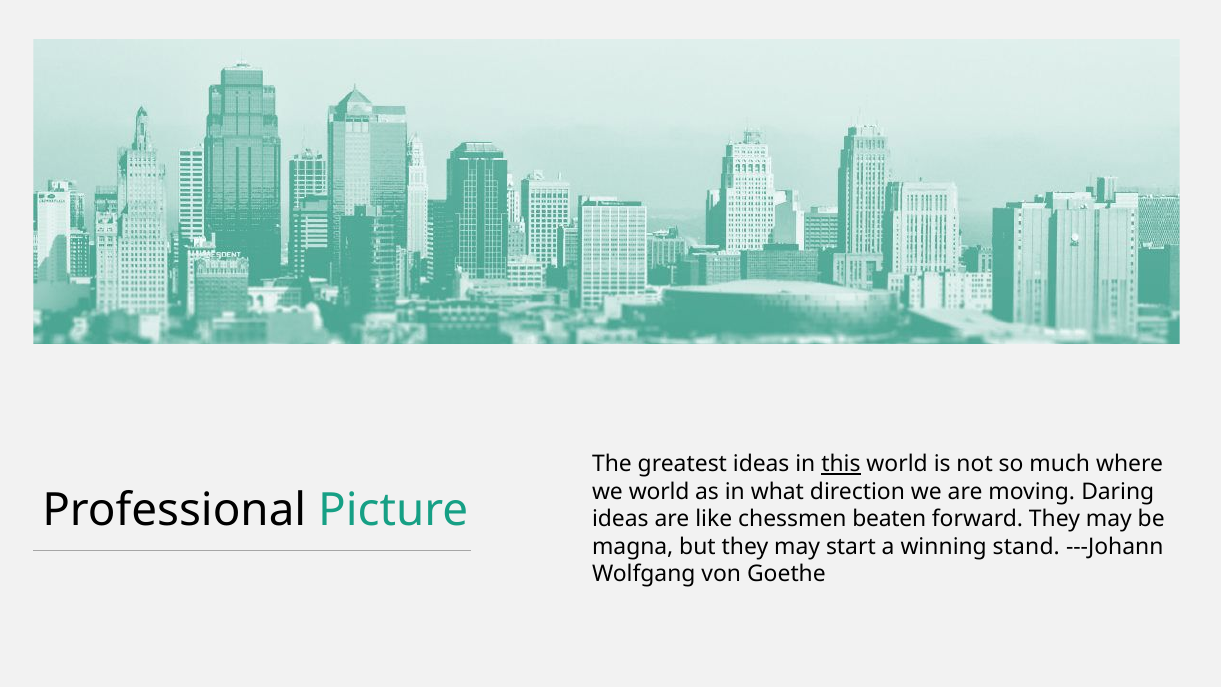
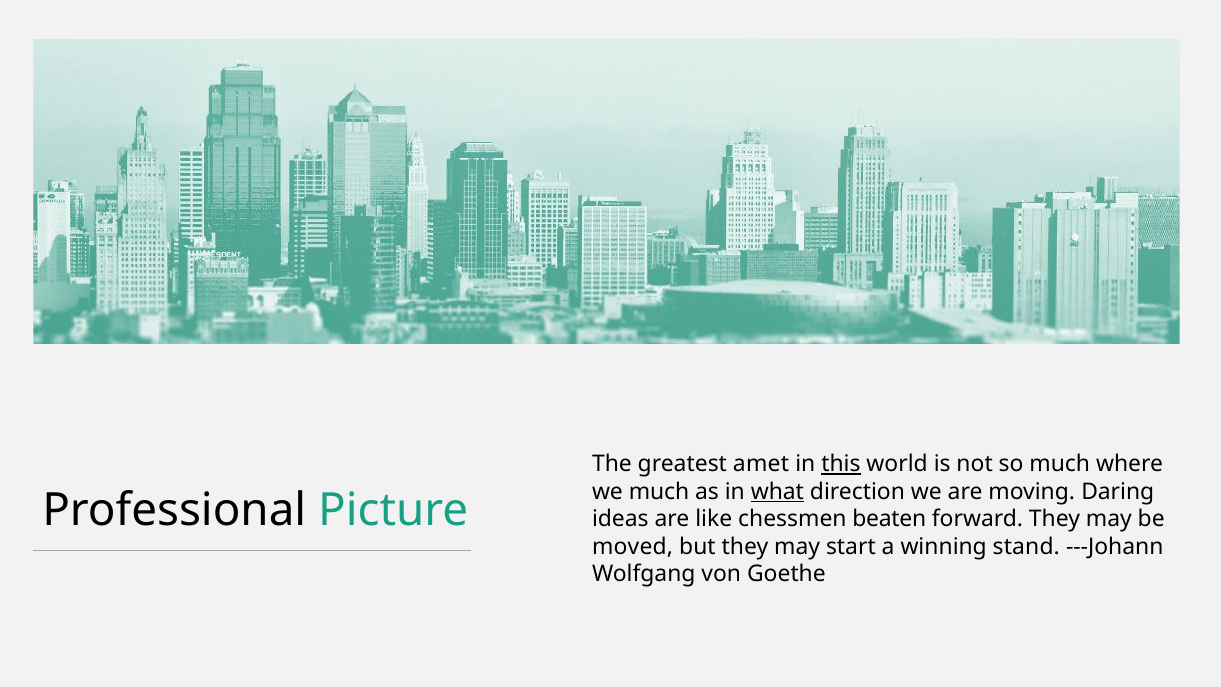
greatest ideas: ideas -> amet (761, 464)
we world: world -> much (659, 492)
what underline: none -> present (777, 492)
magna: magna -> moved (633, 547)
